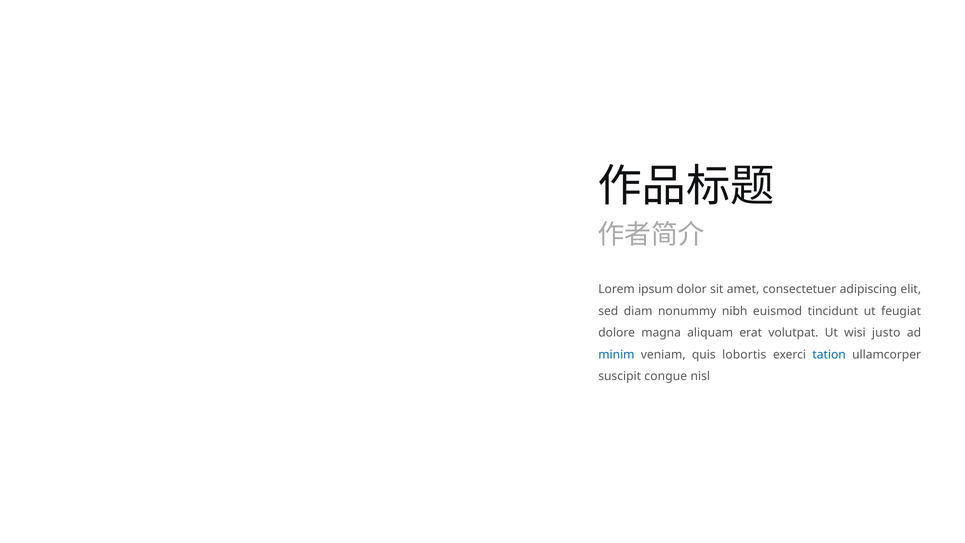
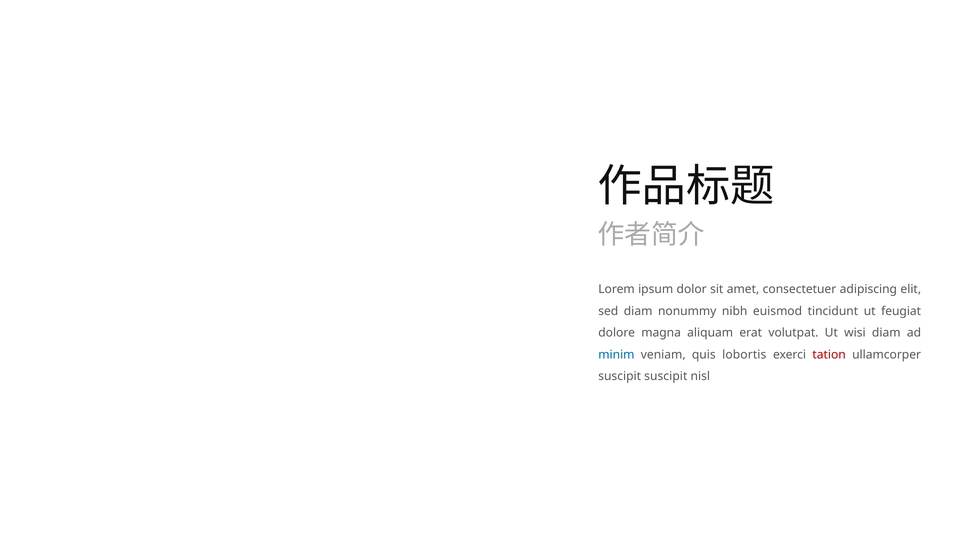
wisi justo: justo -> diam (886, 333)
tation colour: blue -> red (829, 355)
suscipit congue: congue -> suscipit (666, 376)
